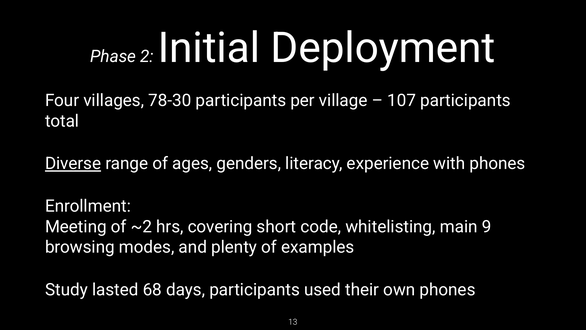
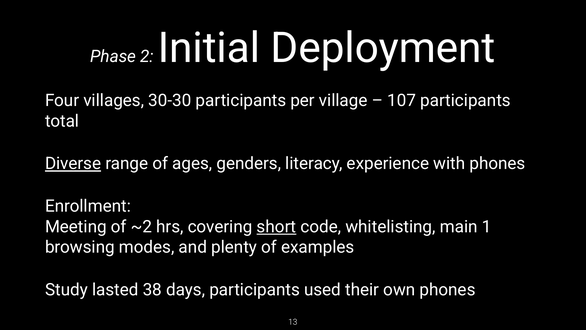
78-30: 78-30 -> 30-30 (170, 100)
short underline: none -> present (276, 226)
9: 9 -> 1 (487, 226)
68: 68 -> 38 (152, 289)
